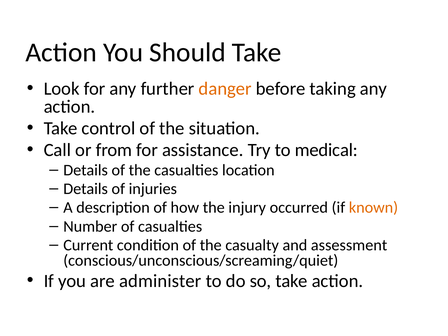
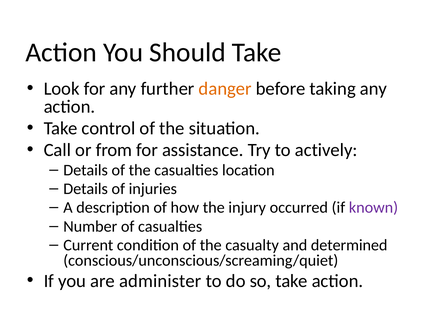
medical: medical -> actively (326, 150)
known colour: orange -> purple (373, 208)
assessment: assessment -> determined (349, 245)
